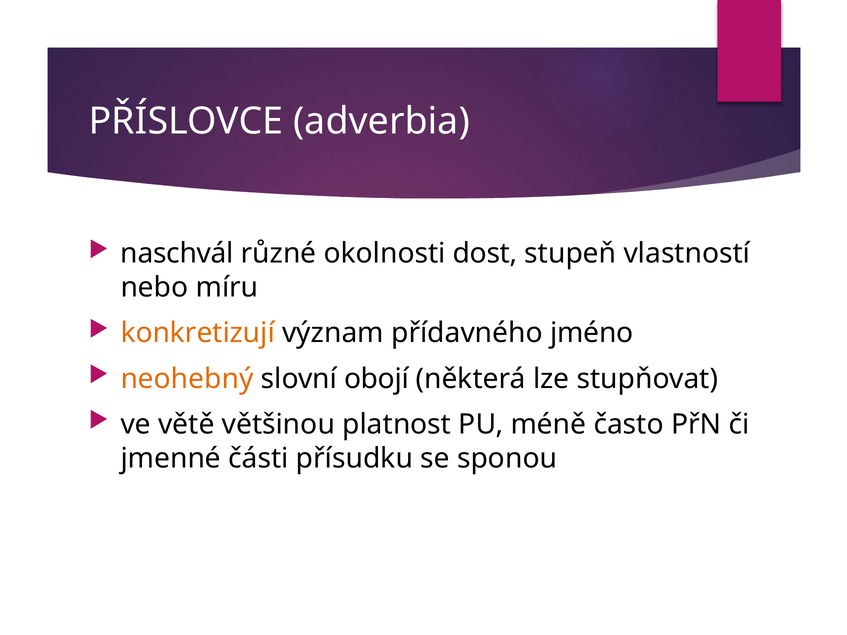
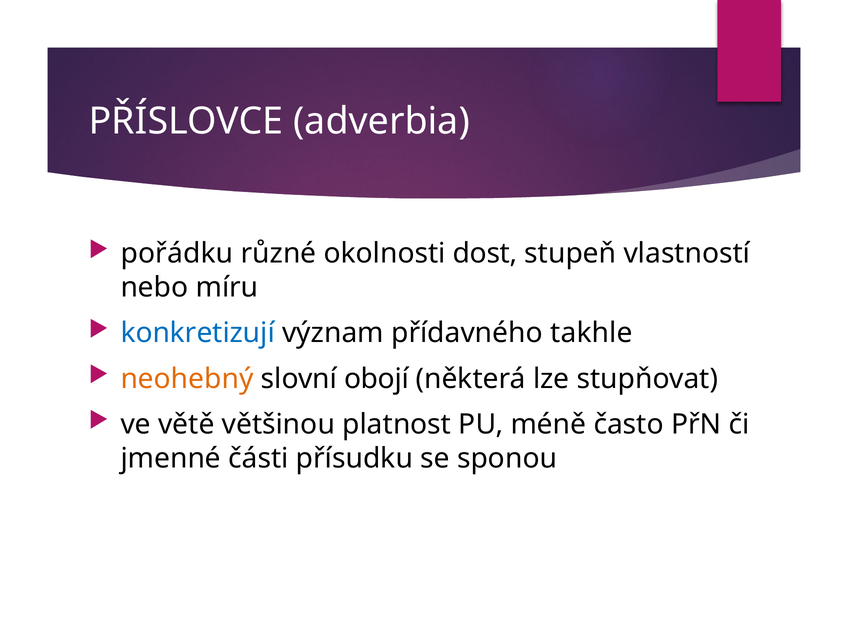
naschvál: naschvál -> pořádku (177, 254)
konkretizují colour: orange -> blue (198, 333)
jméno: jméno -> takhle (592, 333)
